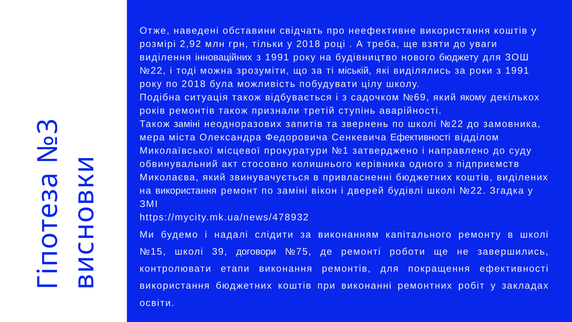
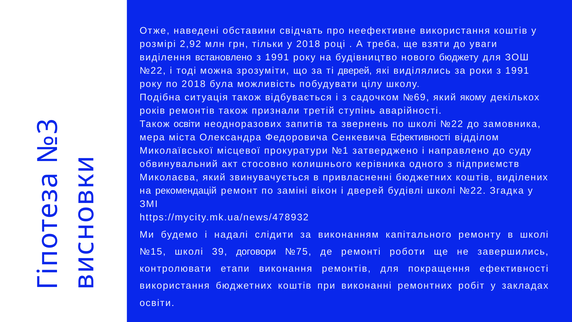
інноваційних: інноваційних -> встановлено (224, 57)
ті міській: міській -> дверей (355, 71)
Також заміні: заміні -> освіти (187, 124)
на використання: використання -> рекомендацій (186, 191)
